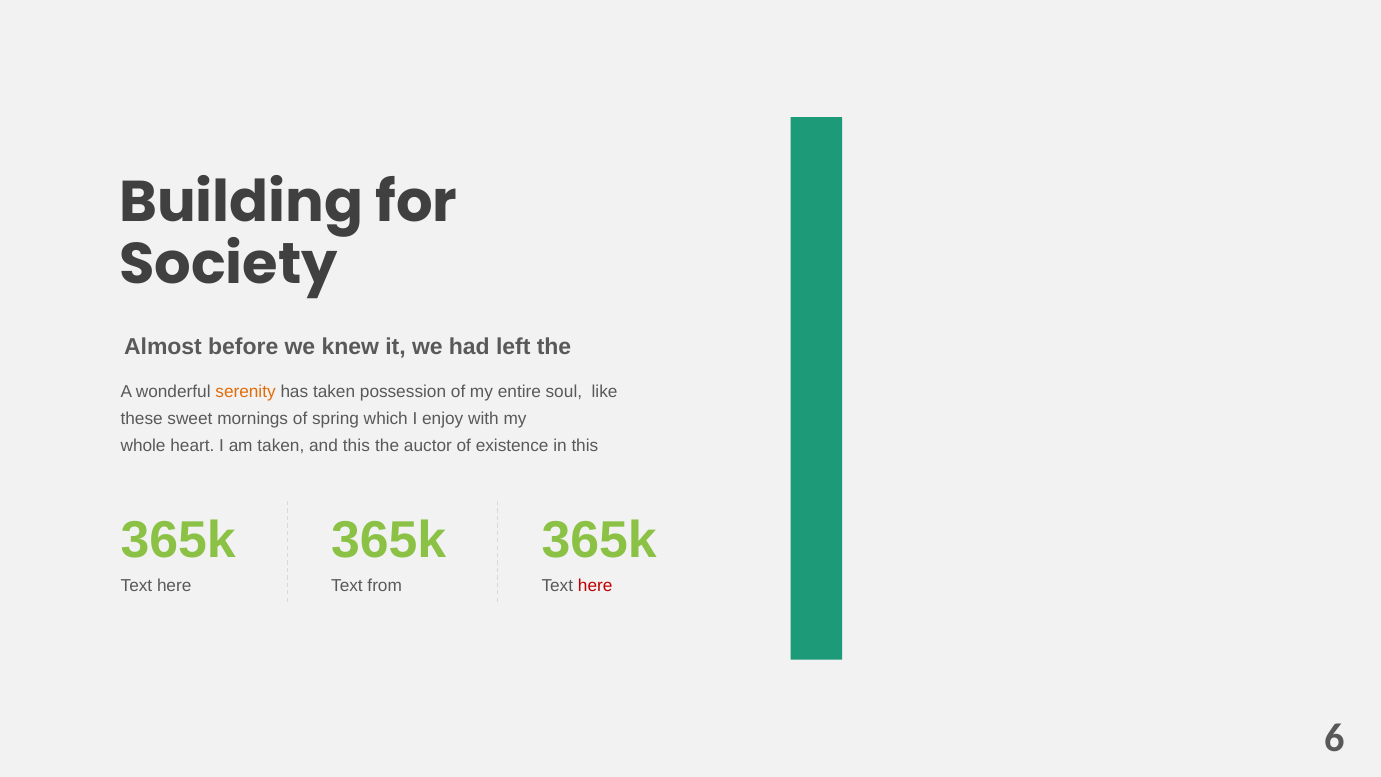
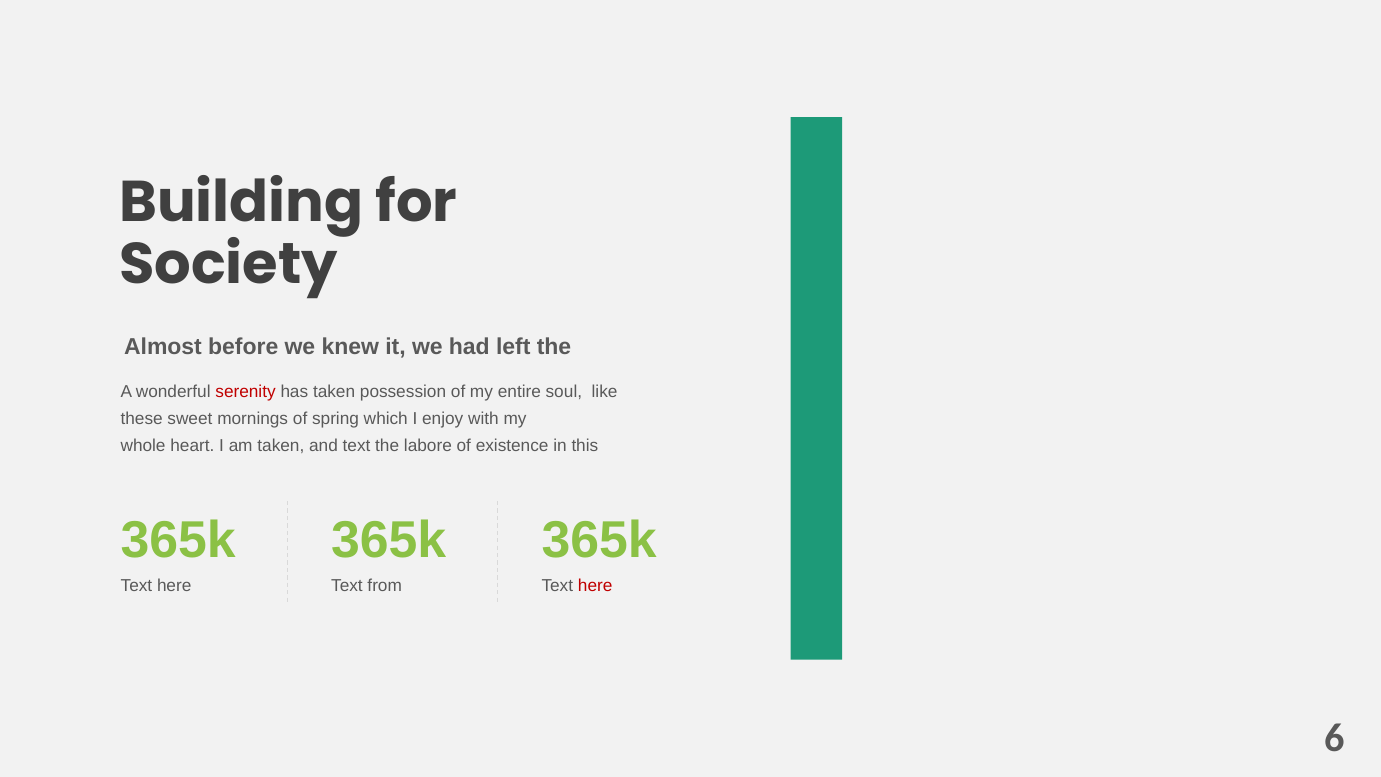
serenity colour: orange -> red (246, 392)
and this: this -> text (357, 446)
auctor: auctor -> labore (428, 446)
